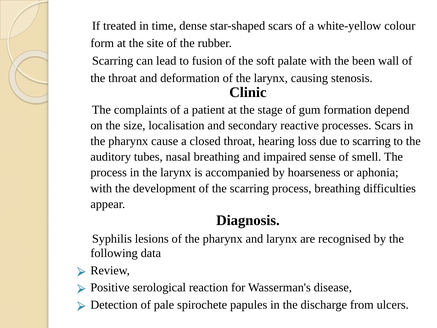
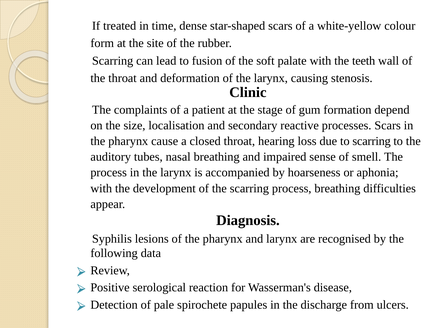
been: been -> teeth (364, 61)
